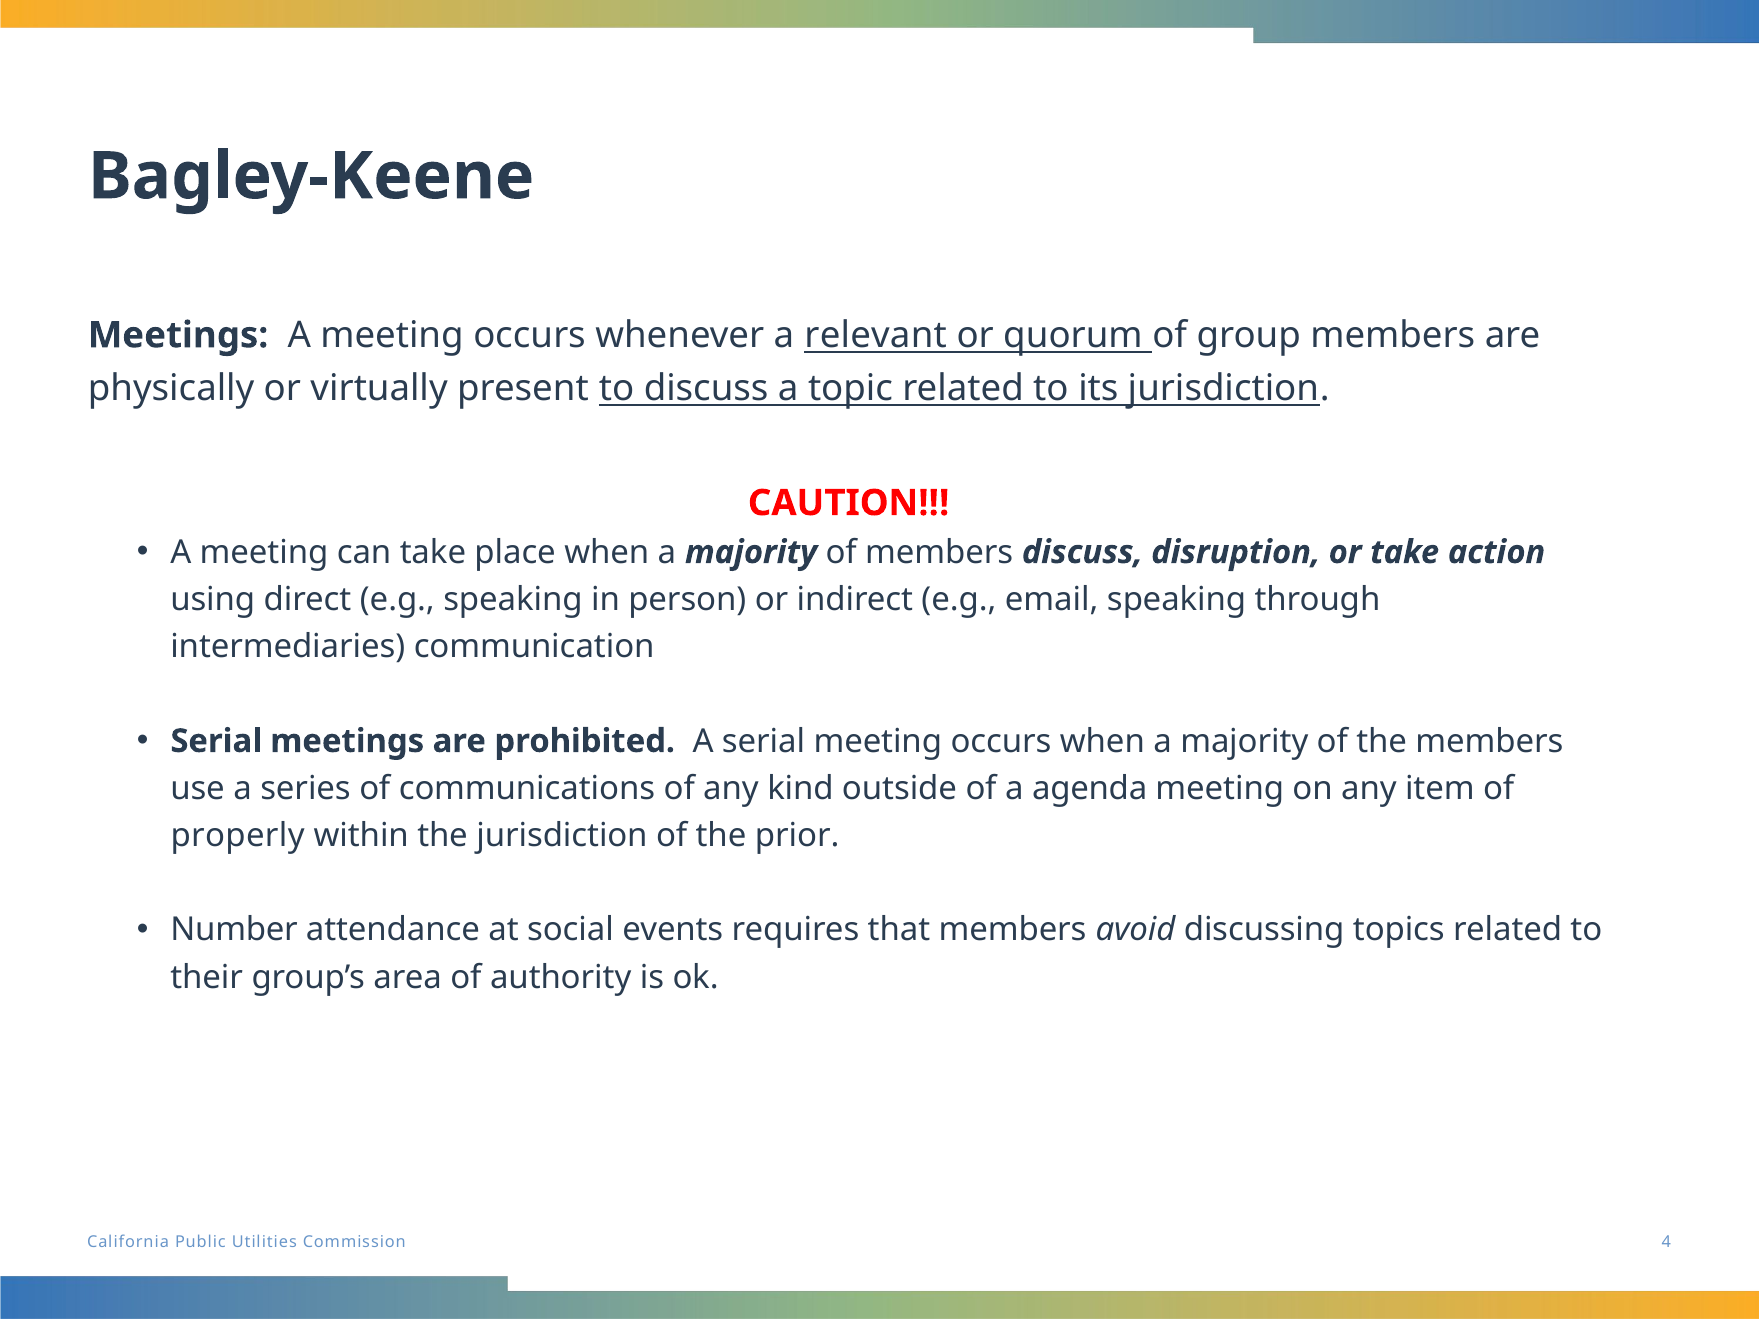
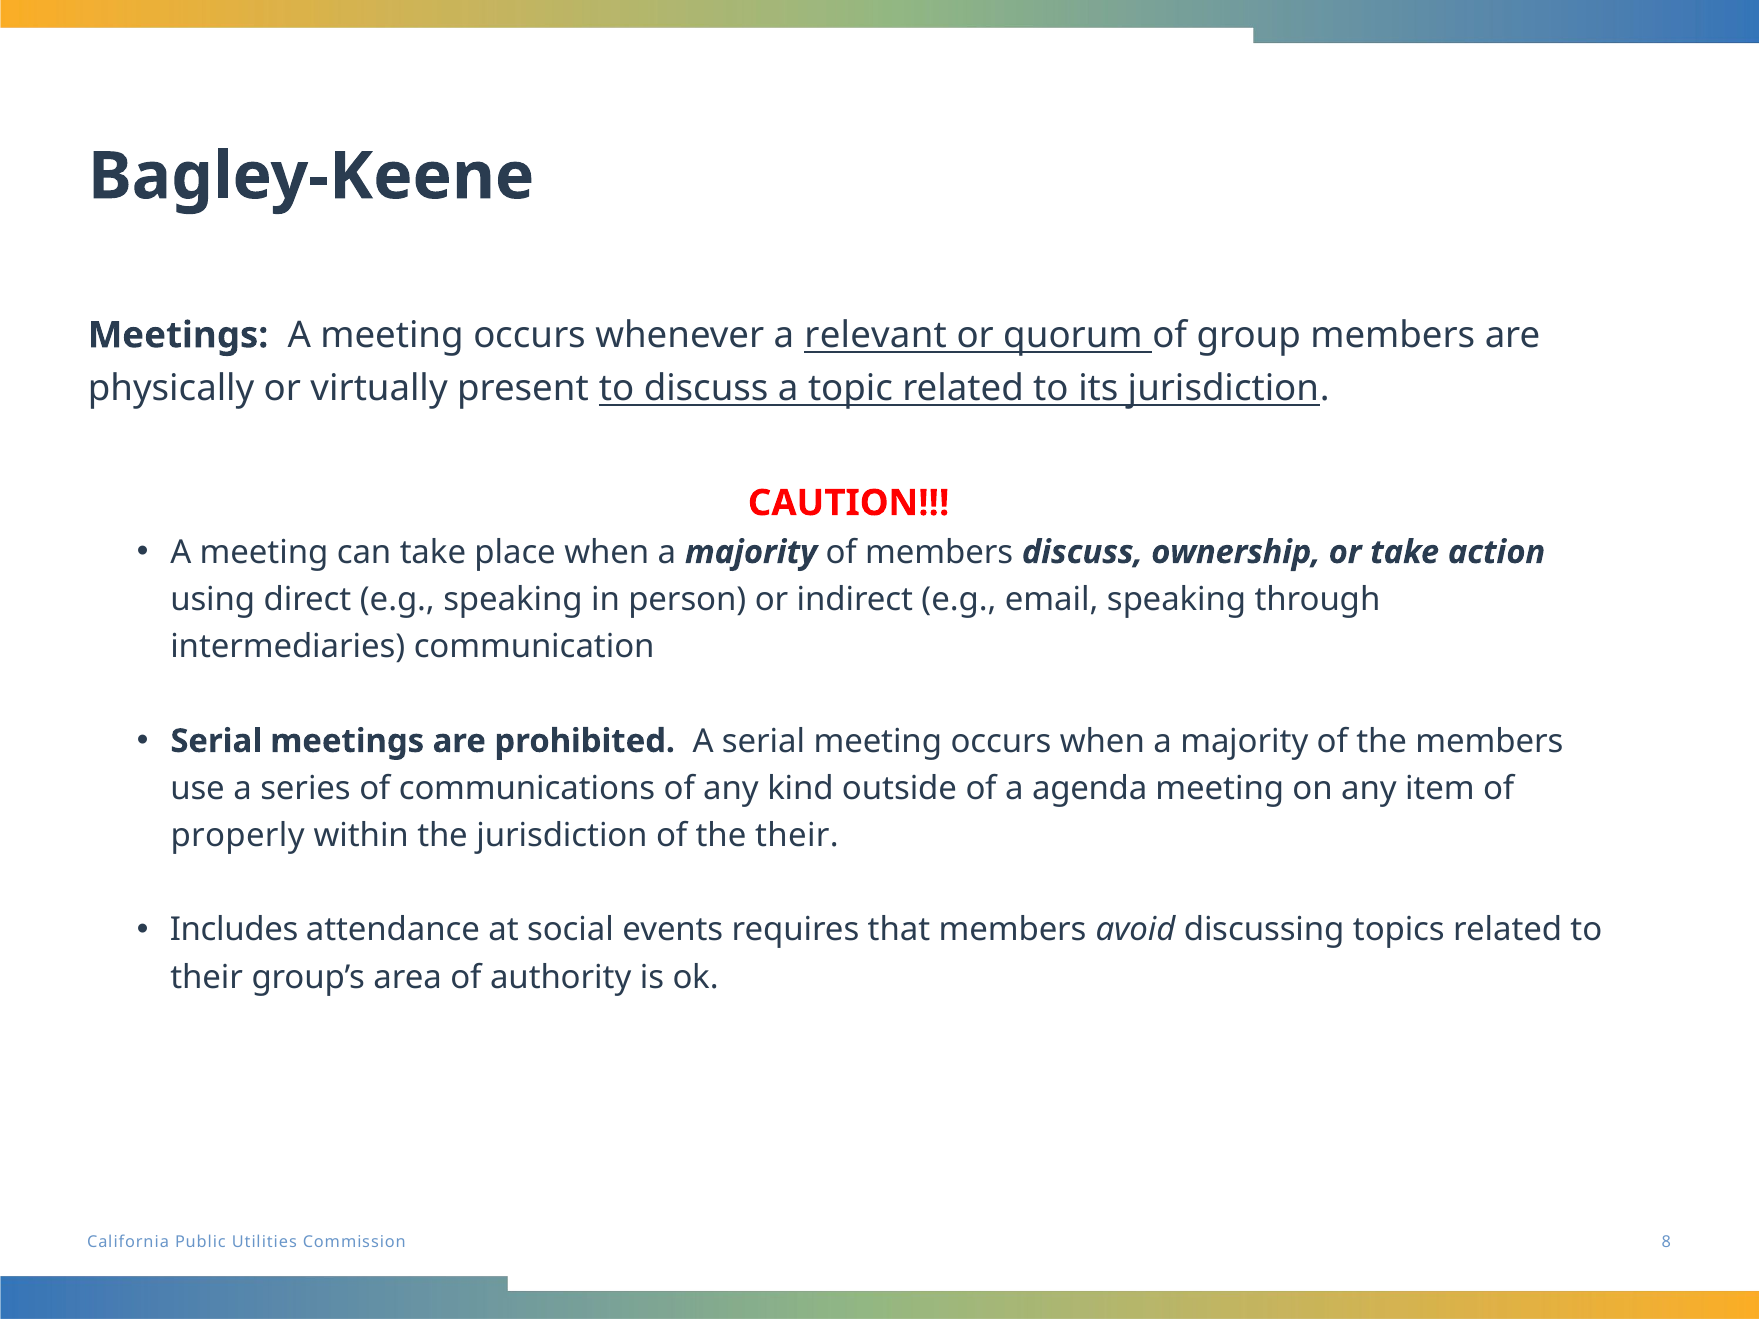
disruption: disruption -> ownership (1236, 552)
the prior: prior -> their (797, 836)
Number: Number -> Includes (234, 930)
4: 4 -> 8 (1666, 1242)
